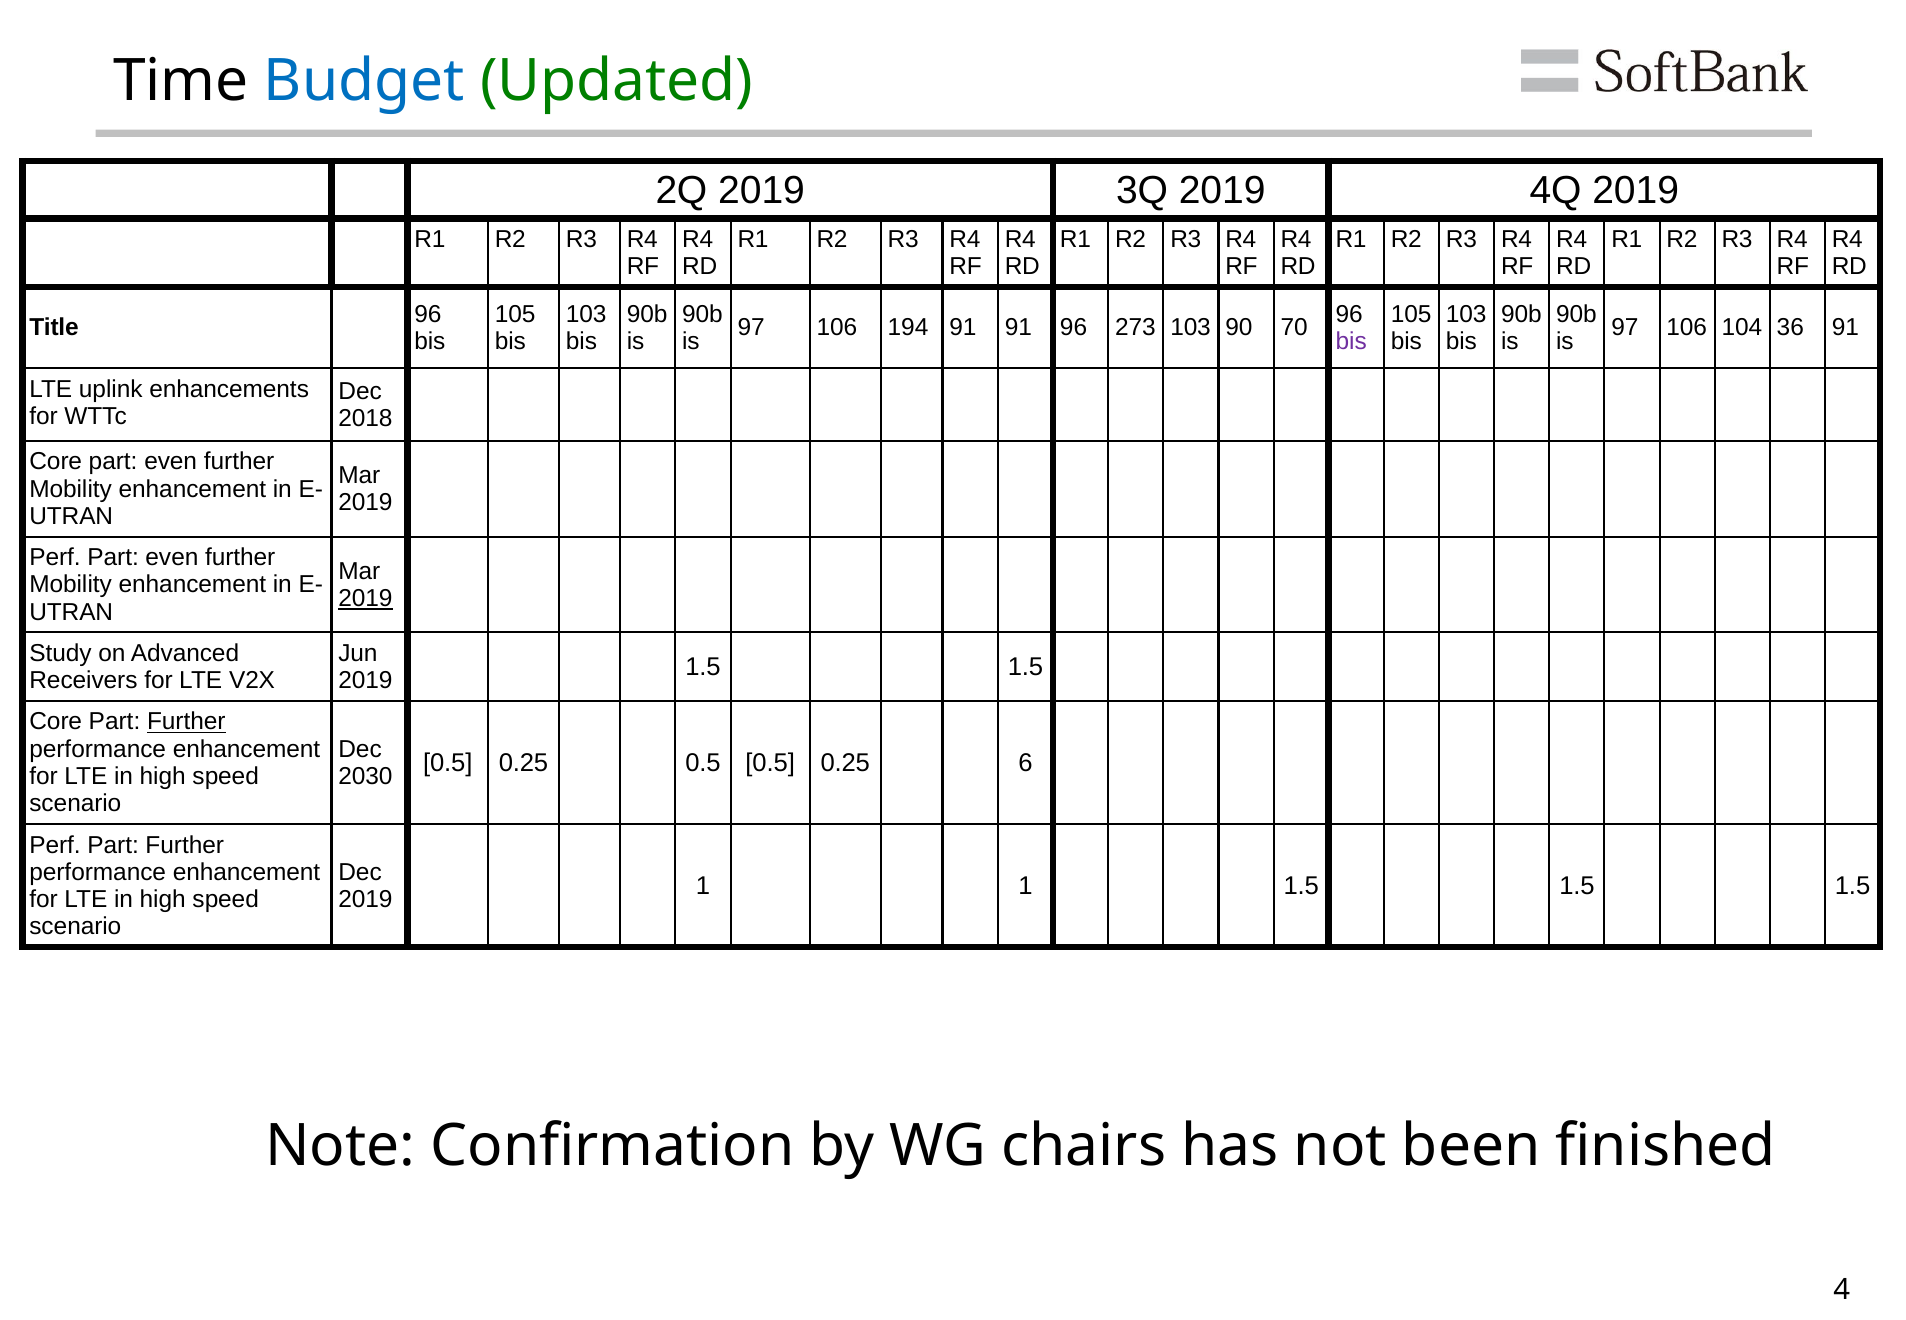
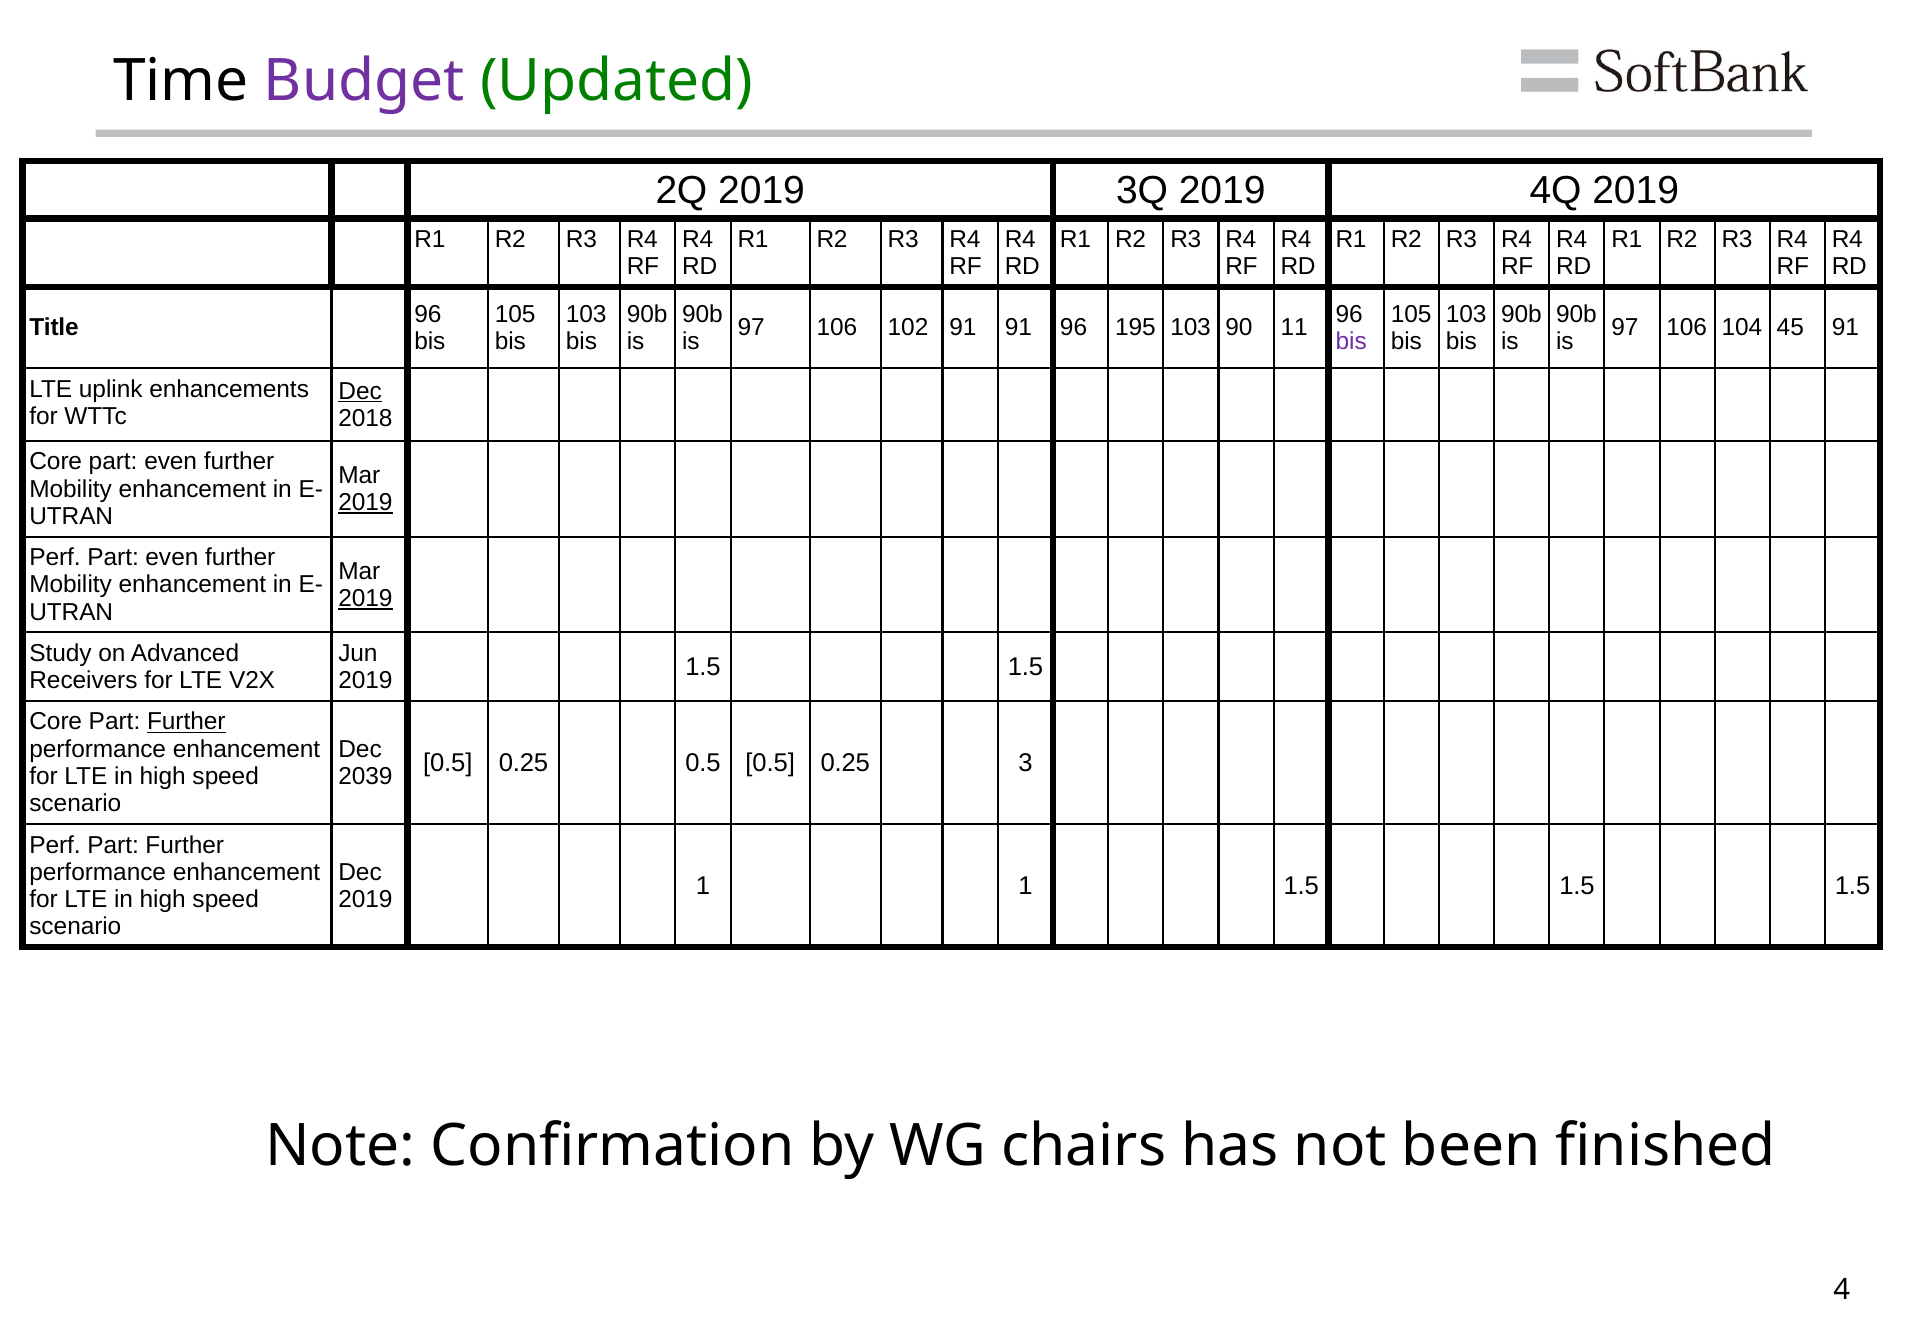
Budget colour: blue -> purple (364, 81)
194: 194 -> 102 (908, 328)
273: 273 -> 195 (1135, 328)
70: 70 -> 11 (1294, 328)
36: 36 -> 45 (1790, 328)
Dec underline: none -> present (360, 391)
2019 underline: none -> present (366, 502)
6: 6 -> 3 (1026, 763)
2030: 2030 -> 2039 (366, 776)
